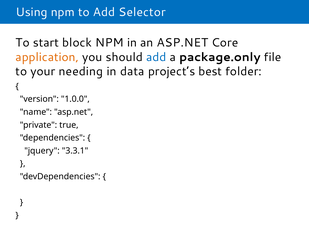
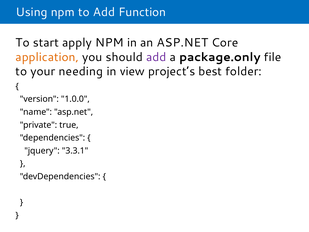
Selector: Selector -> Function (142, 12)
block: block -> apply (77, 43)
add colour: blue -> purple (156, 57)
data: data -> view (132, 71)
